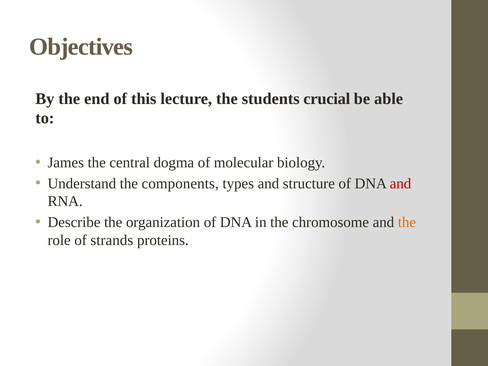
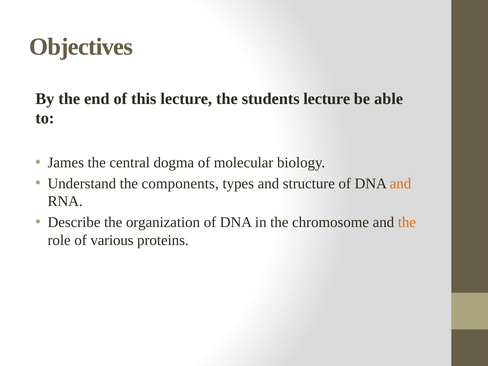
students crucial: crucial -> lecture (327, 99)
and colour: red -> orange (401, 183)
strands: strands -> various (112, 240)
